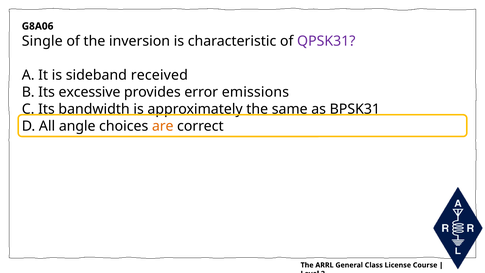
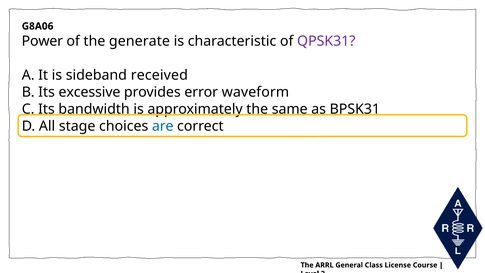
Single: Single -> Power (42, 41)
inversion: inversion -> generate (139, 41)
emissions: emissions -> waveform (255, 92)
angle: angle -> stage (77, 126)
are colour: orange -> blue (163, 126)
